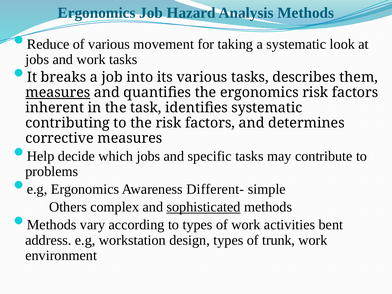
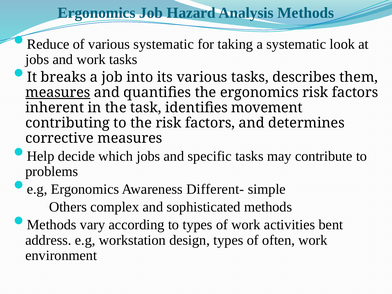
various movement: movement -> systematic (164, 44)
identifies systematic: systematic -> movement (267, 108)
sophisticated underline: present -> none (204, 207)
trunk: trunk -> often (279, 240)
